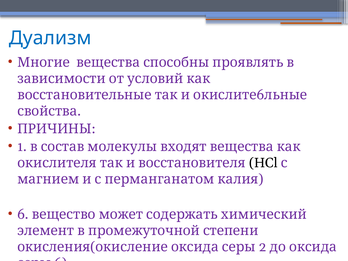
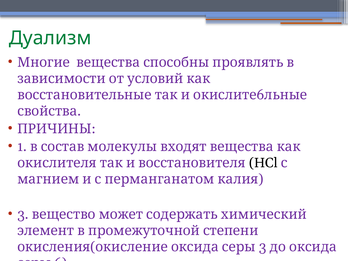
Дуализм colour: blue -> green (50, 38)
6: 6 -> 3 (23, 214)
2: 2 -> 3 (263, 247)
